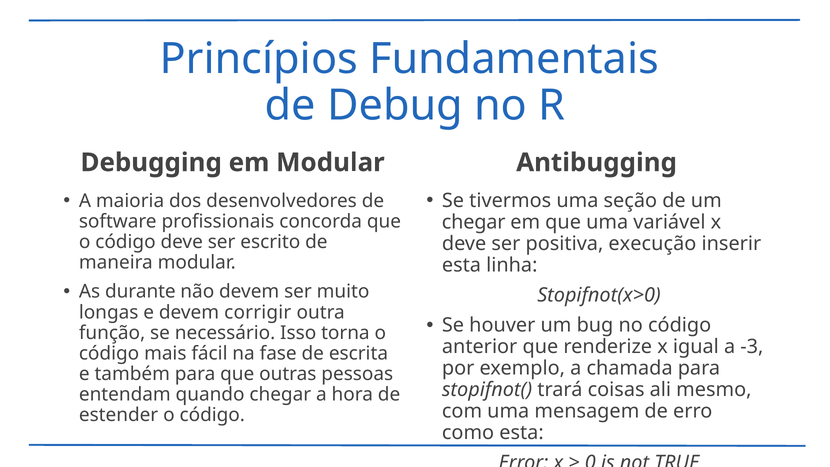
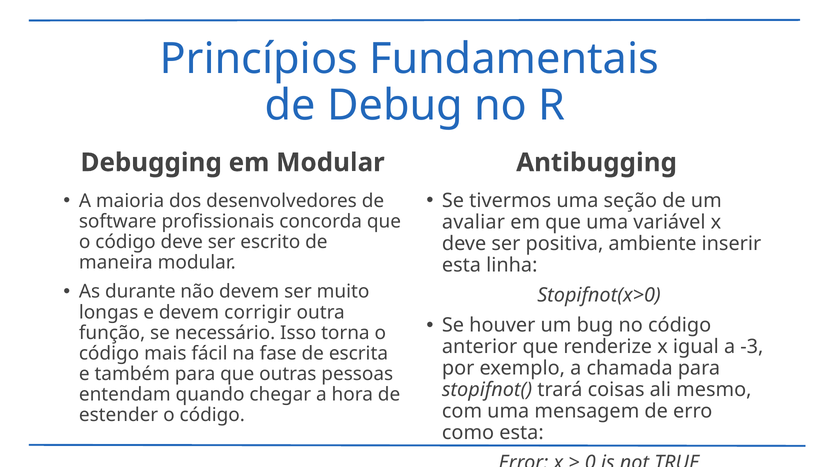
chegar: chegar -> avaliar (473, 222)
execução: execução -> ambiente (653, 243)
